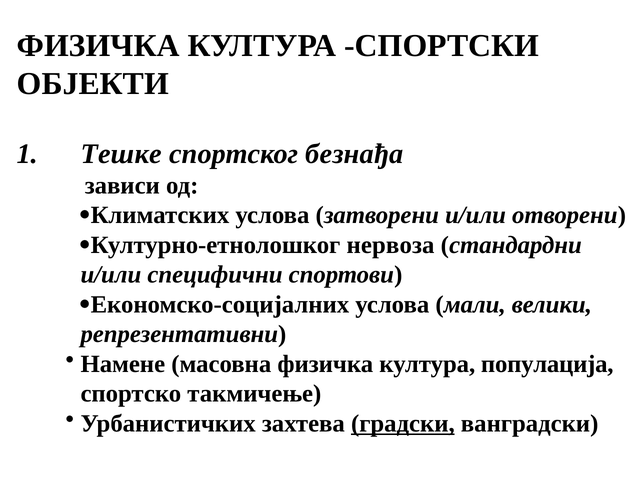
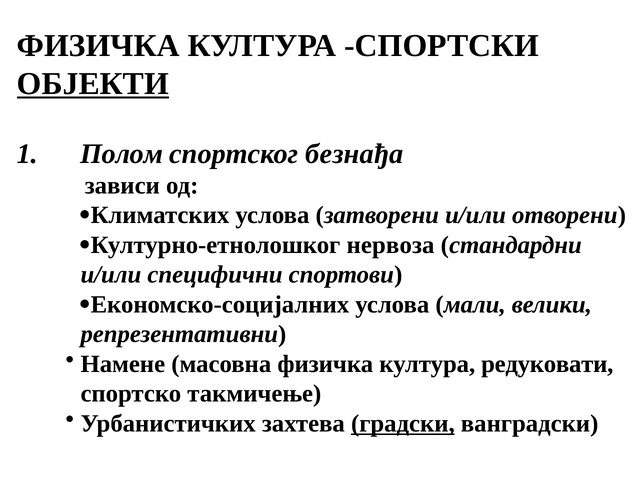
ОБЈЕКТИ underline: none -> present (93, 84)
Тешке: Тешке -> Полом (122, 154)
популација: популација -> редуковати (547, 364)
